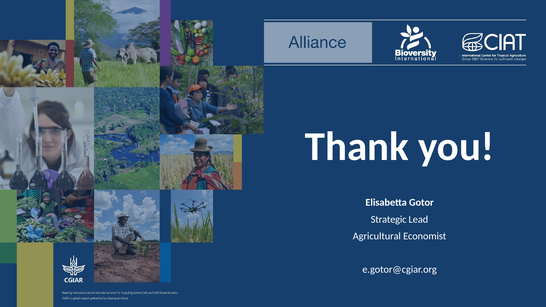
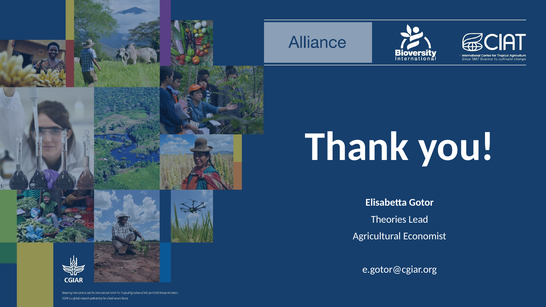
Strategic: Strategic -> Theories (389, 219)
